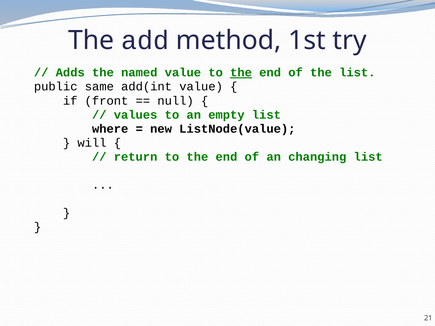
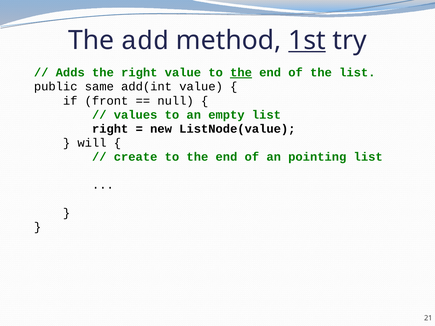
1st underline: none -> present (307, 40)
the named: named -> right (139, 73)
where: where -> right (110, 129)
return: return -> create (136, 157)
changing: changing -> pointing (317, 157)
